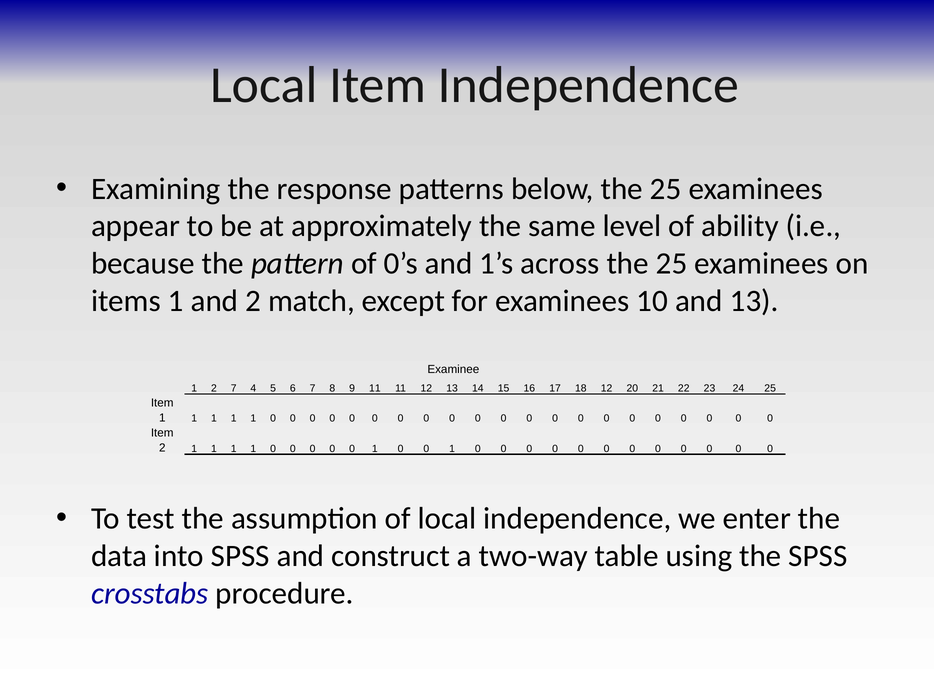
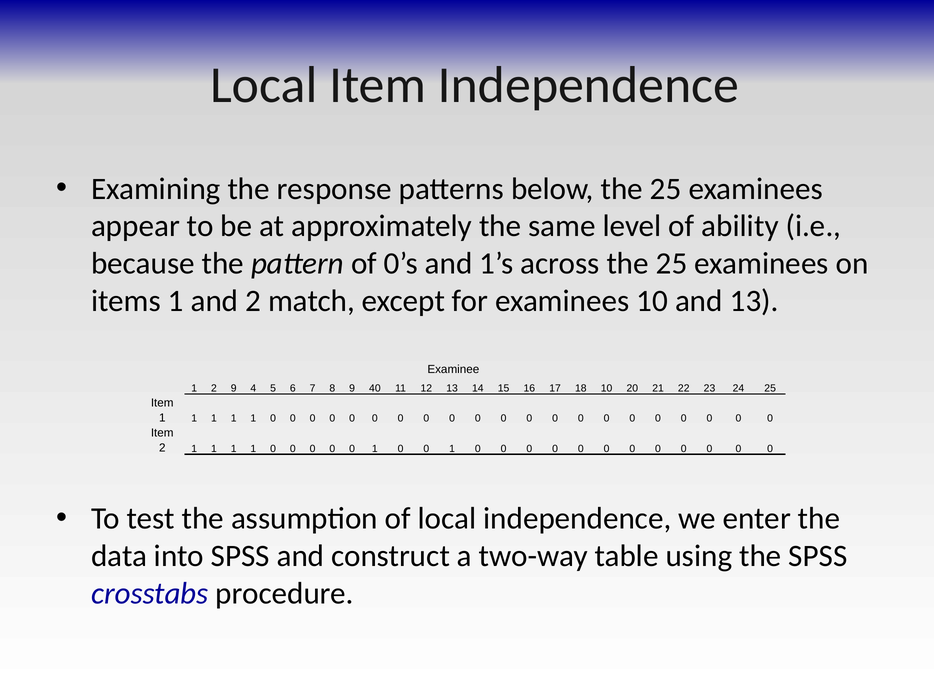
2 7: 7 -> 9 (234, 389)
9 11: 11 -> 40 (375, 389)
18 12: 12 -> 10 (607, 389)
